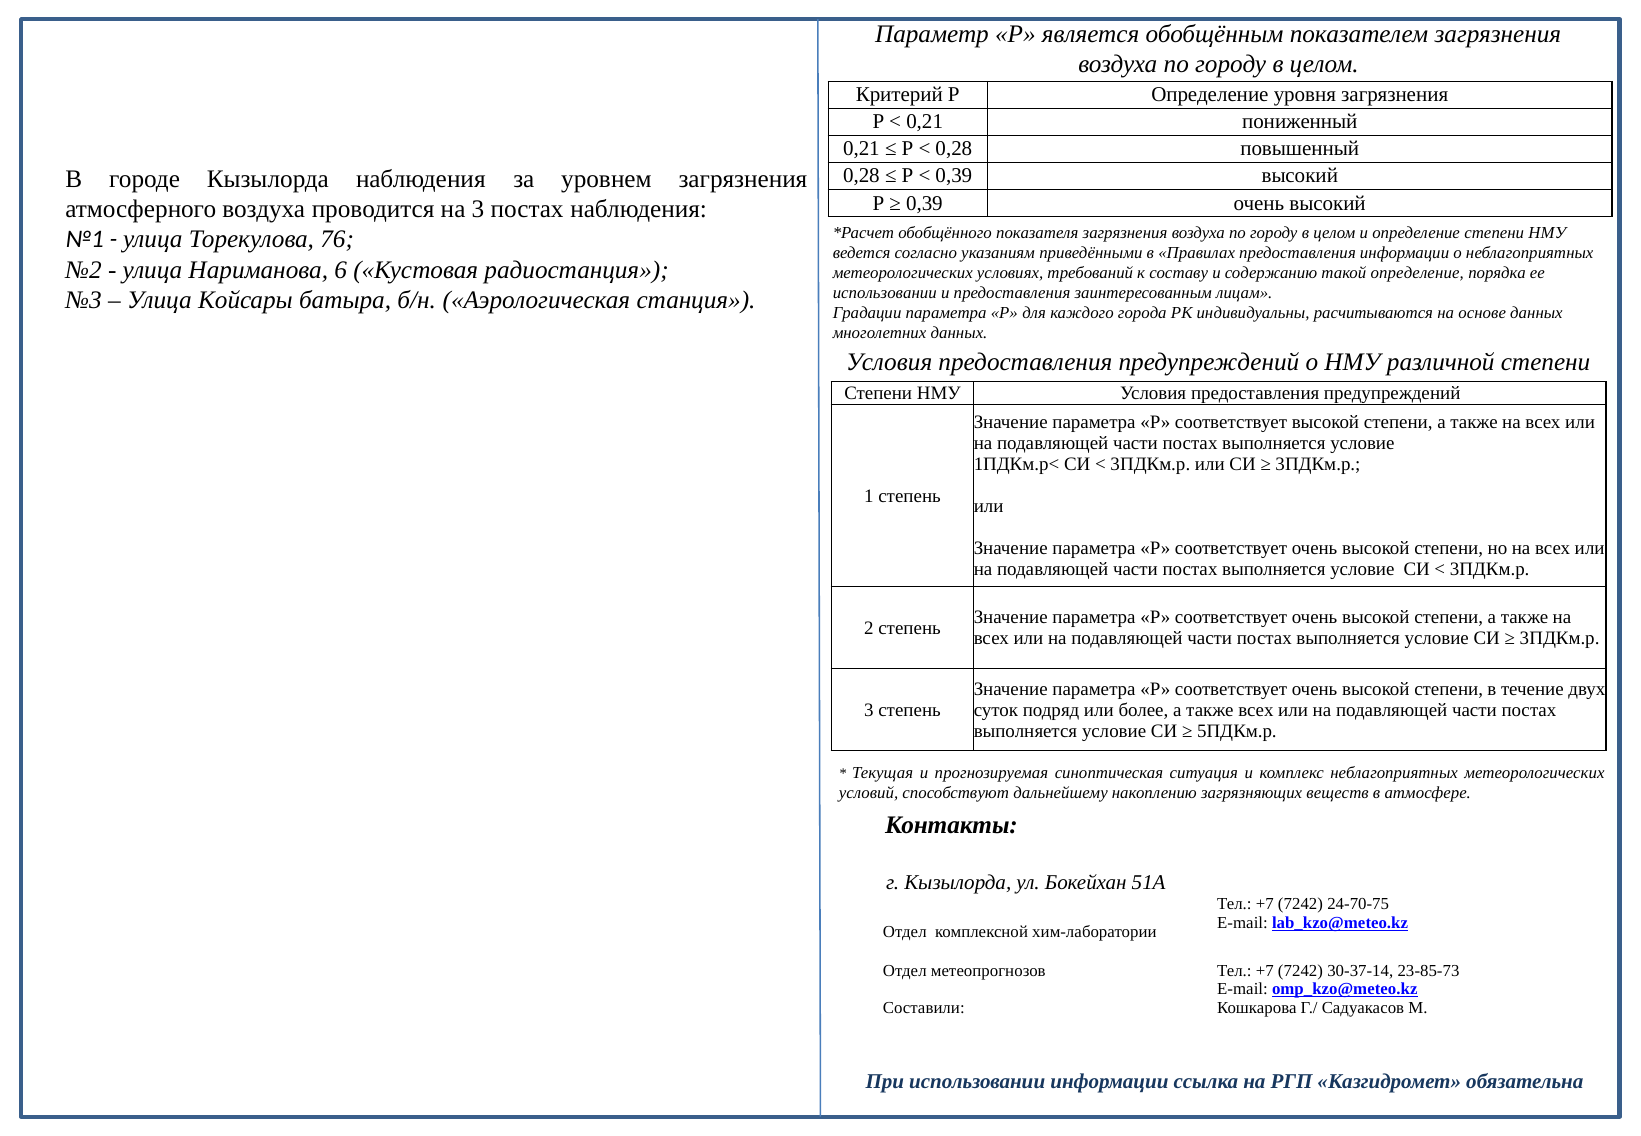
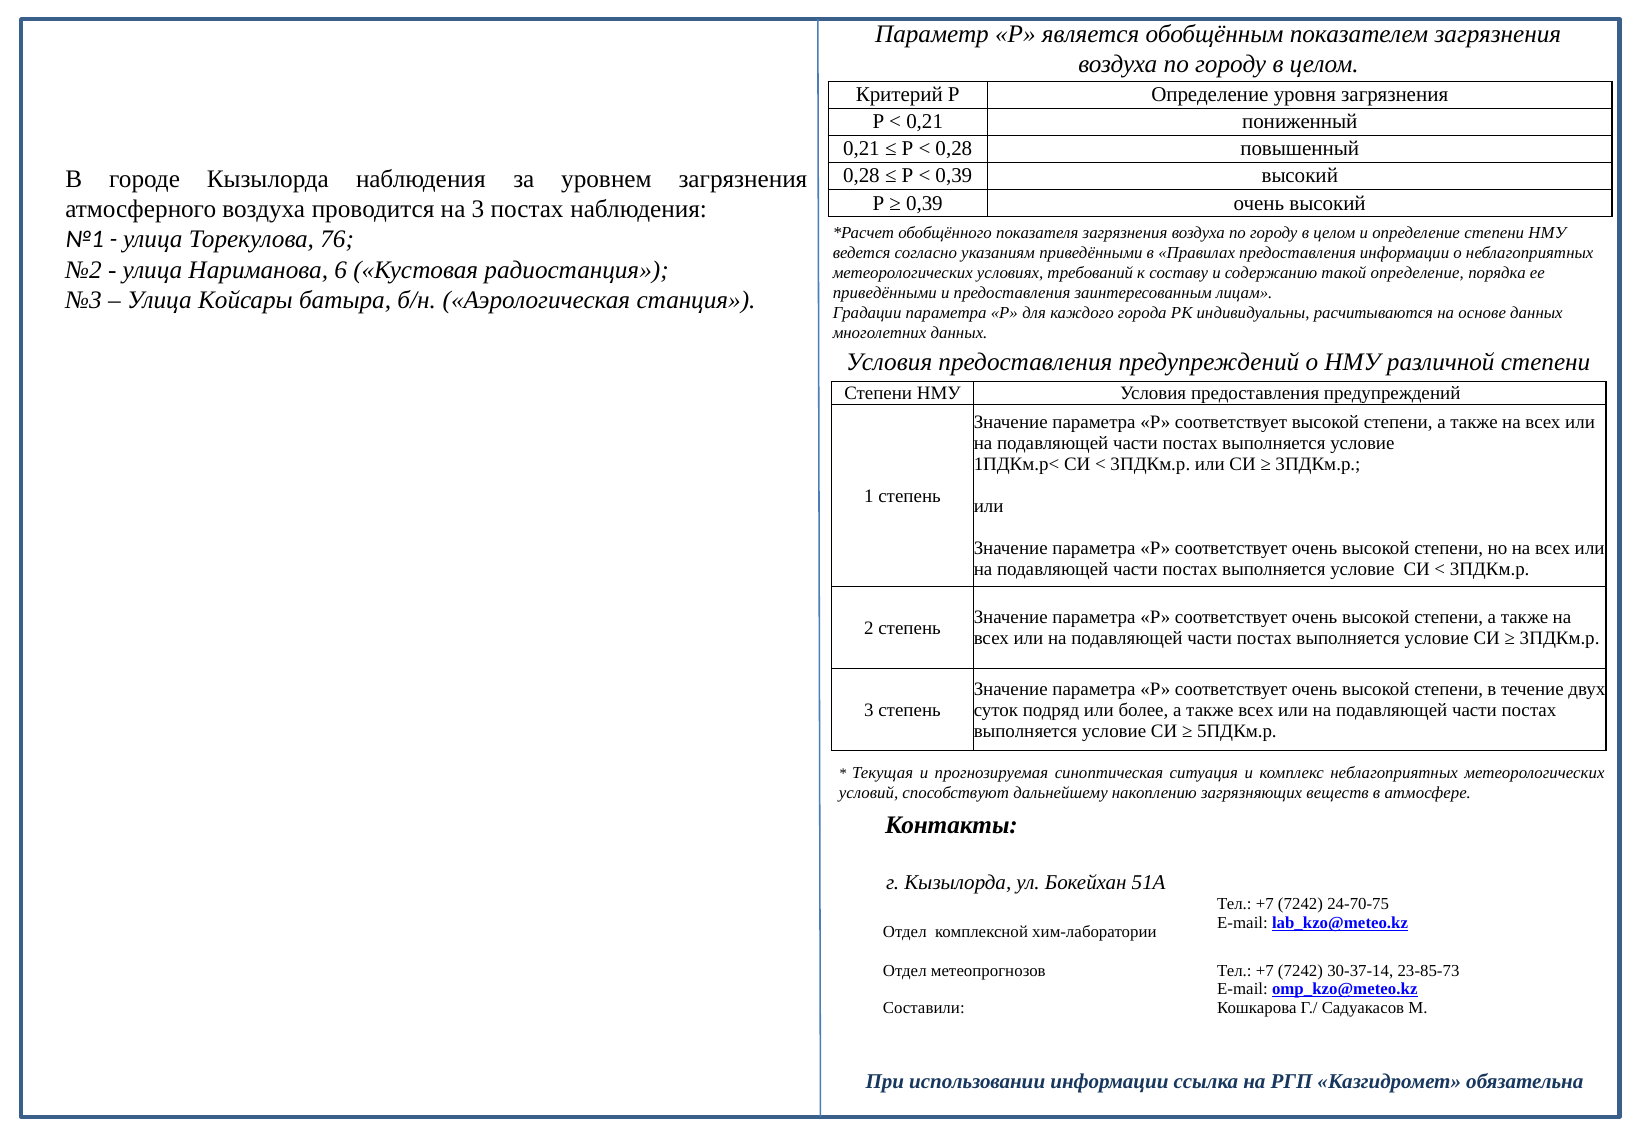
использовании: использовании -> приведёнными (885, 293)
